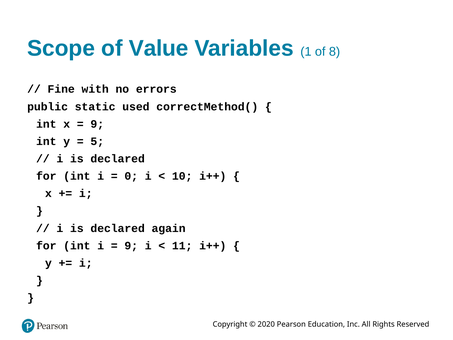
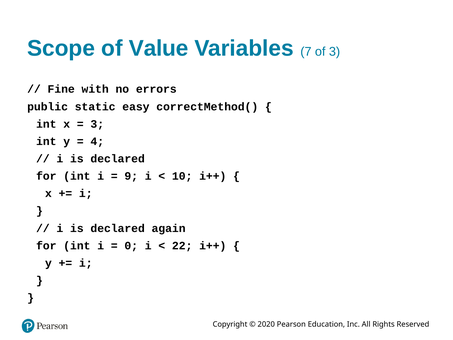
1: 1 -> 7 (306, 52)
of 8: 8 -> 3 (335, 52)
used: used -> easy (136, 107)
9: 9 -> 3 (97, 124)
5: 5 -> 4 (97, 141)
0: 0 -> 9 (131, 176)
9: 9 -> 0 (131, 245)
11: 11 -> 22 (182, 245)
